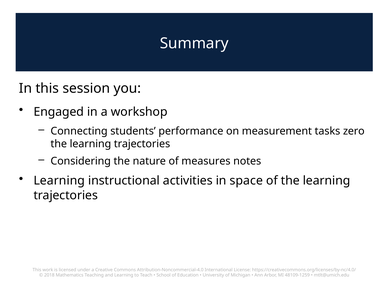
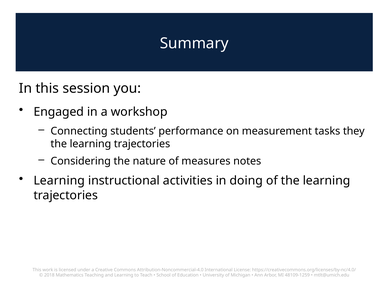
zero: zero -> they (354, 131)
space: space -> doing (246, 181)
